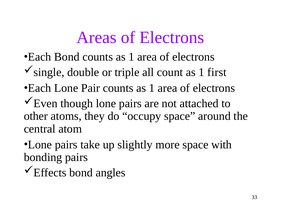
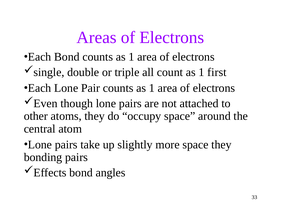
space with: with -> they (221, 144)
